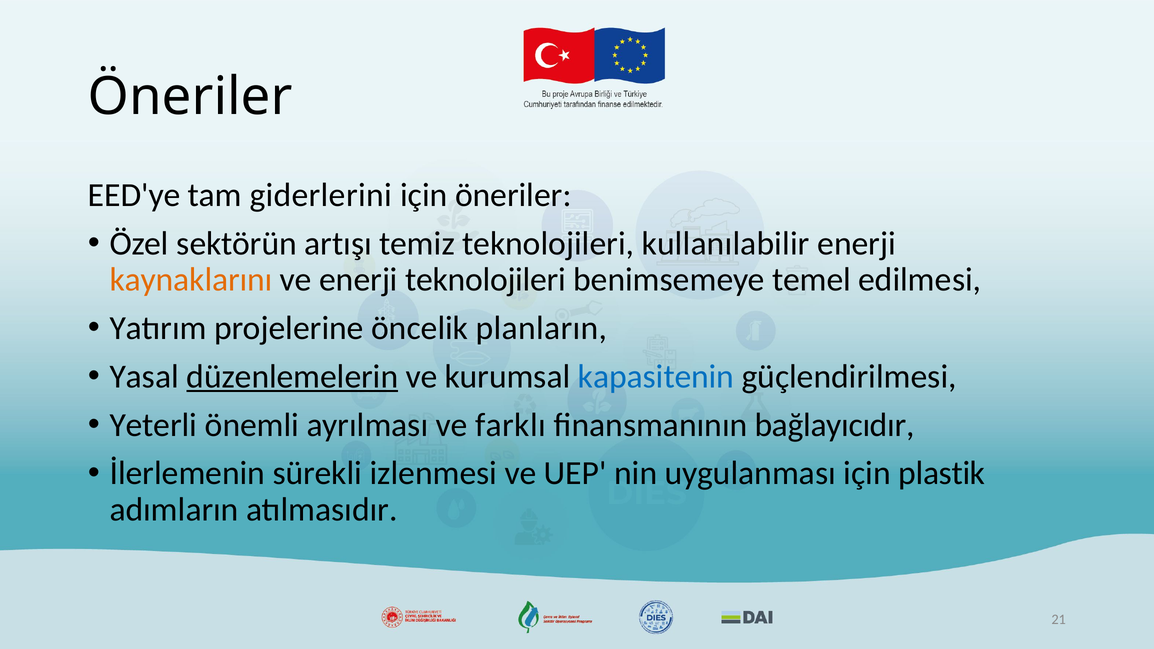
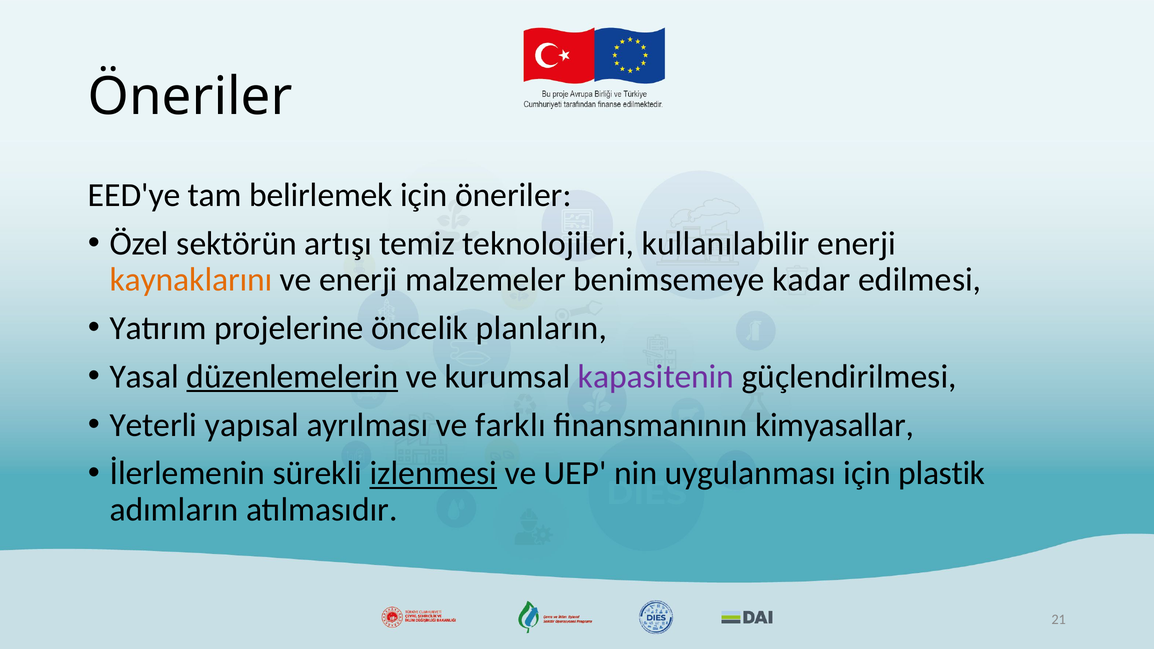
giderlerini: giderlerini -> belirlemek (321, 195)
enerji teknolojileri: teknolojileri -> malzemeler (486, 280)
temel: temel -> kadar (811, 280)
kapasitenin colour: blue -> purple (656, 377)
önemli: önemli -> yapısal (252, 425)
bağlayıcıdır: bağlayıcıdır -> kimyasallar (835, 425)
izlenmesi underline: none -> present (433, 473)
